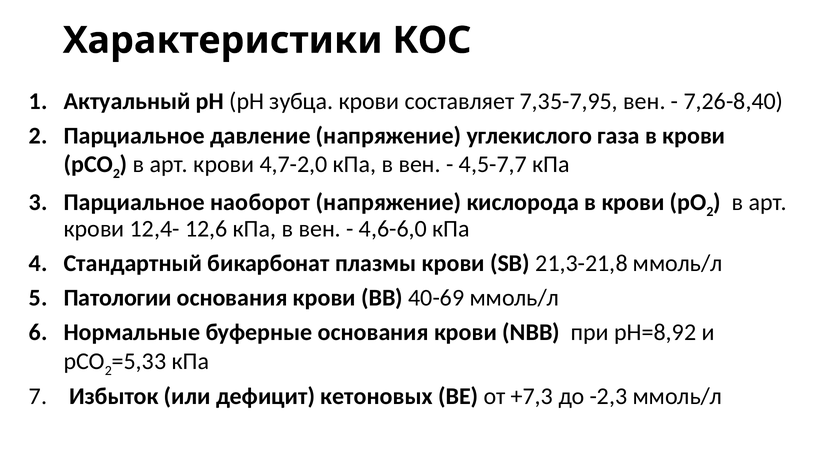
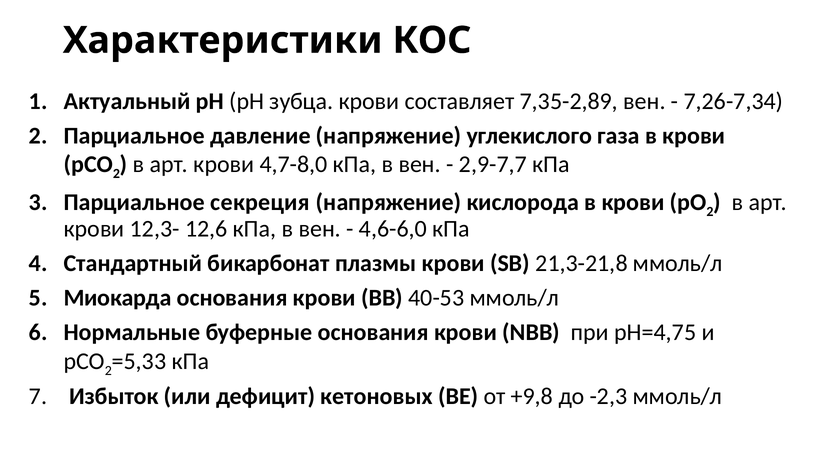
7,35-7,95: 7,35-7,95 -> 7,35-2,89 (569, 101)
7,26-8,40: 7,26-8,40 -> 7,26-7,34 (733, 101)
4,7-2,0: 4,7-2,0 -> 4,7-8,0 (293, 164)
4,5-7,7: 4,5-7,7 -> 2,9-7,7 (493, 164)
наоборот: наоборот -> секреция (260, 202)
12,4-: 12,4- -> 12,3- (155, 229)
Патологии: Патологии -> Миокарда (118, 298)
40-69: 40-69 -> 40-53 (436, 298)
рН=8,92: рН=8,92 -> рН=4,75 (655, 332)
+7,3: +7,3 -> +9,8 (532, 396)
